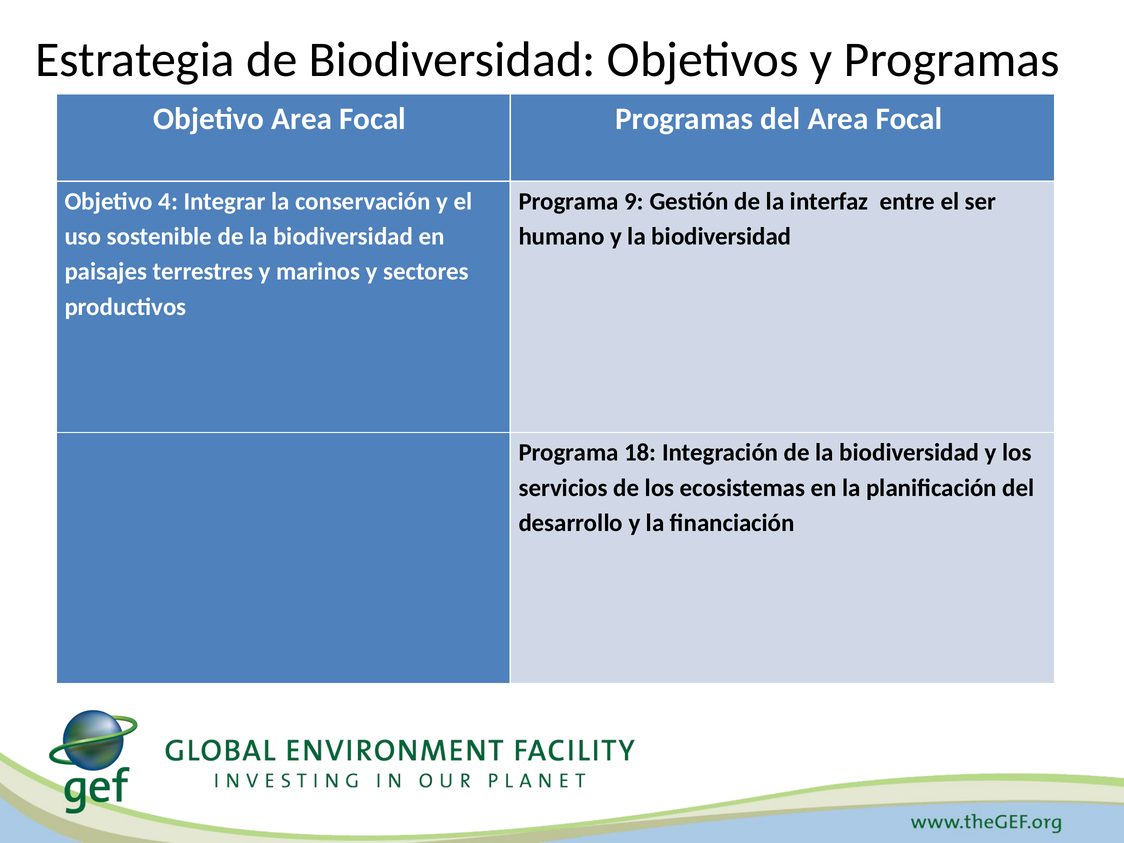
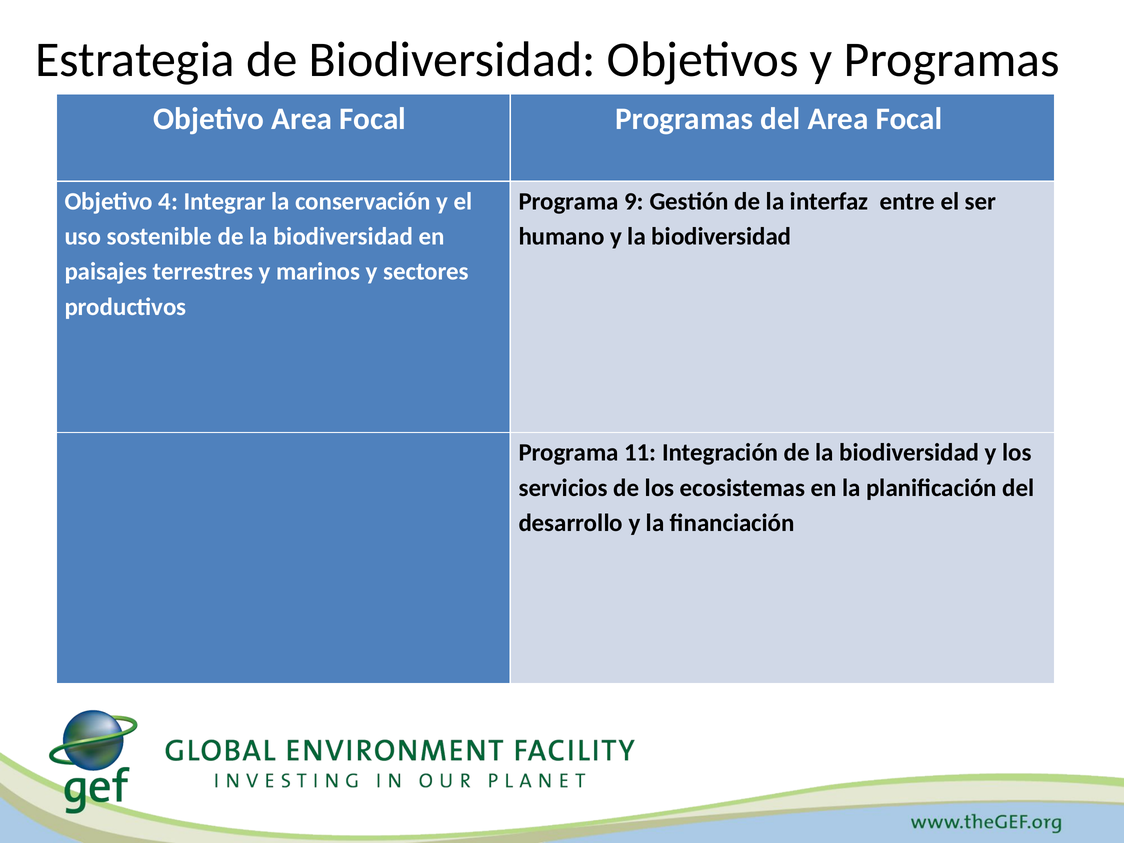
18: 18 -> 11 (640, 453)
